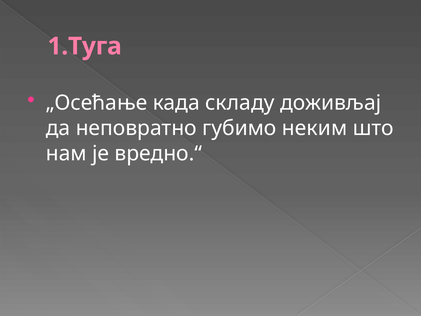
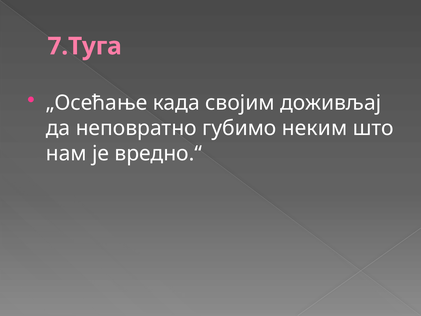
1.Туга: 1.Туга -> 7.Туга (85, 46)
складу: складу -> својим (240, 103)
